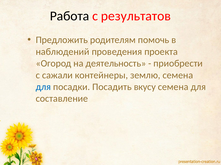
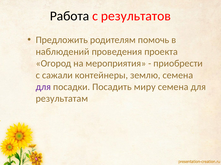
деятельность: деятельность -> мероприятия (116, 64)
для colour: blue -> purple (43, 87)
вкусу: вкусу -> миру (145, 87)
составление: составление -> результатам (62, 99)
